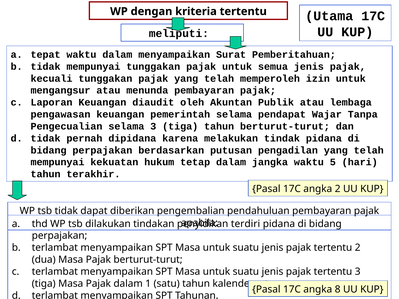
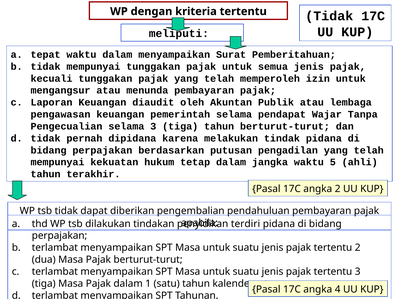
Utama: Utama -> Tidak (329, 16)
hari: hari -> ahli (360, 162)
8: 8 -> 4 (338, 290)
